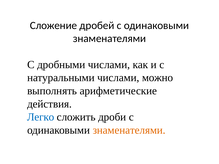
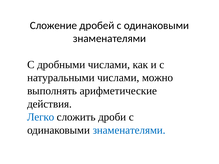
знаменателями colour: orange -> blue (129, 130)
